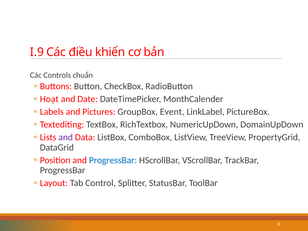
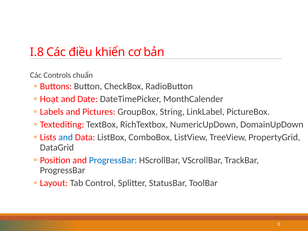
I.9: I.9 -> I.8 (37, 52)
Event: Event -> String (172, 112)
and colour: purple -> blue (66, 137)
